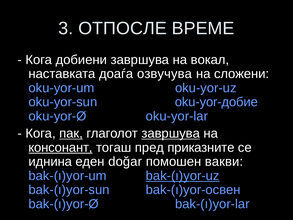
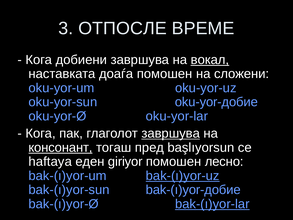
вокал underline: none -> present (210, 60)
доаѓа озвучува: озвучува -> помошен (165, 74)
пак underline: present -> none (71, 133)
приказните: приказните -> başlıyorsun (201, 147)
иднина: иднина -> haftaya (50, 161)
doğar: doğar -> giriyor (125, 161)
вакви: вакви -> лесно (224, 161)
bak-(ı)yor-освен: bak-(ı)yor-освен -> bak-(ı)yor-добие (193, 190)
bak-(ı)yor-lar underline: none -> present (212, 204)
